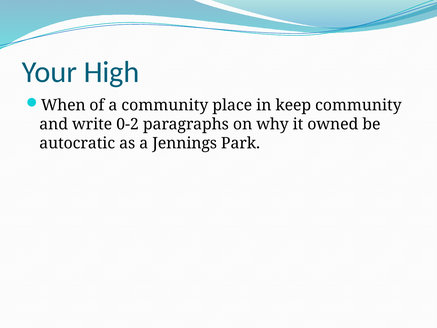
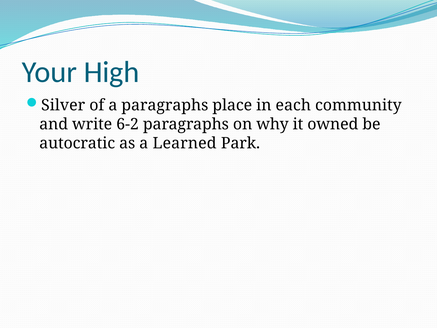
When: When -> Silver (63, 105)
a community: community -> paragraphs (165, 105)
keep: keep -> each (293, 105)
0-2: 0-2 -> 6-2 (128, 124)
Jennings: Jennings -> Learned (185, 143)
